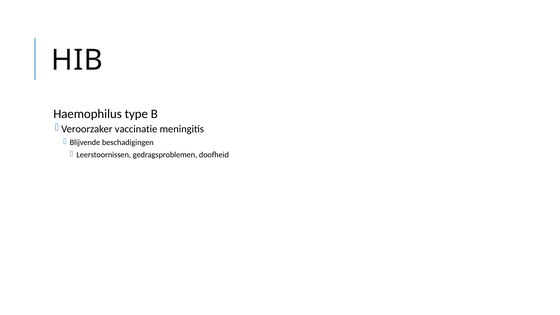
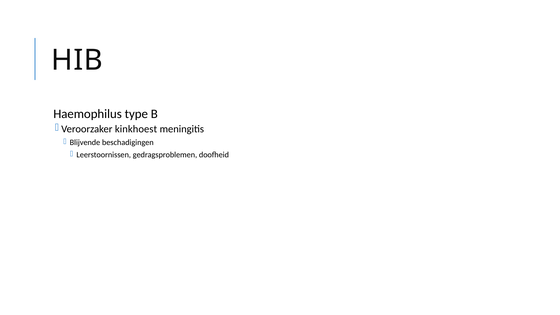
vaccinatie: vaccinatie -> kinkhoest (136, 129)
